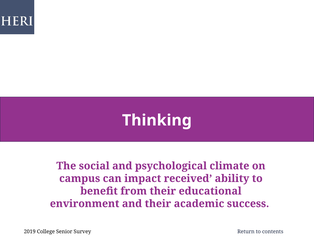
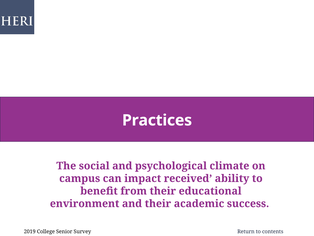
Thinking: Thinking -> Practices (157, 120)
